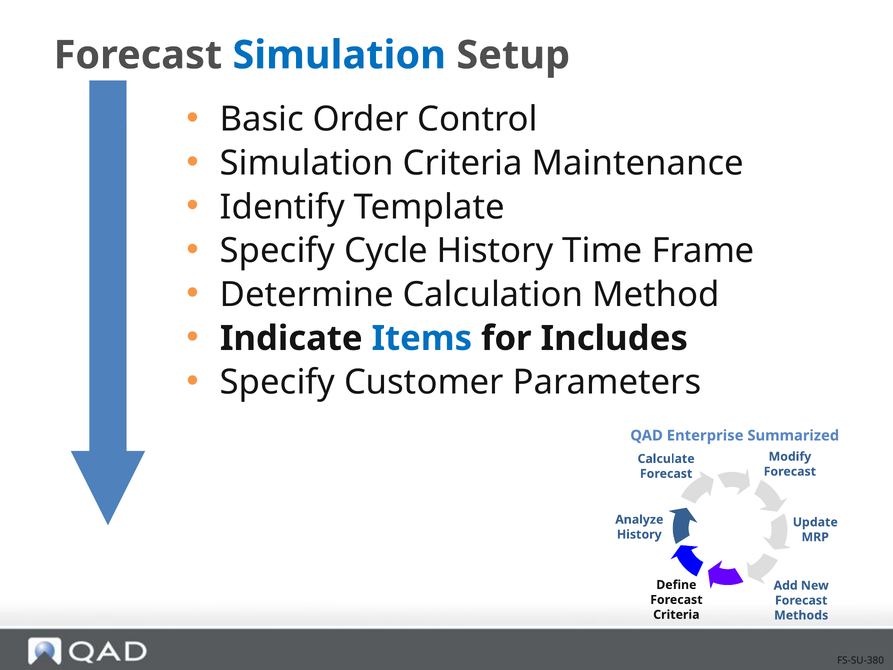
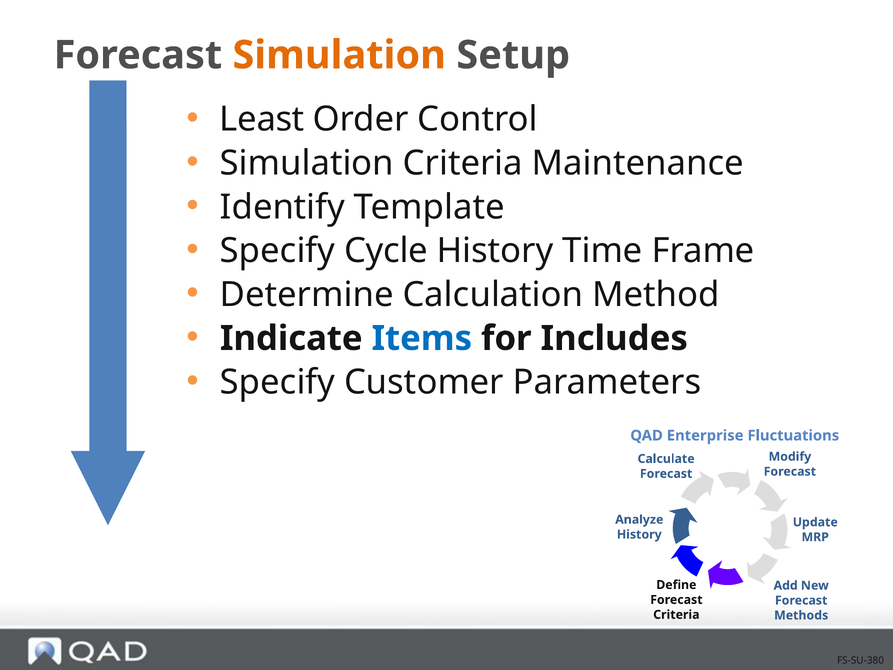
Simulation colour: blue -> orange (339, 55)
Basic: Basic -> Least (262, 119)
Summarized: Summarized -> Fluctuations (793, 435)
